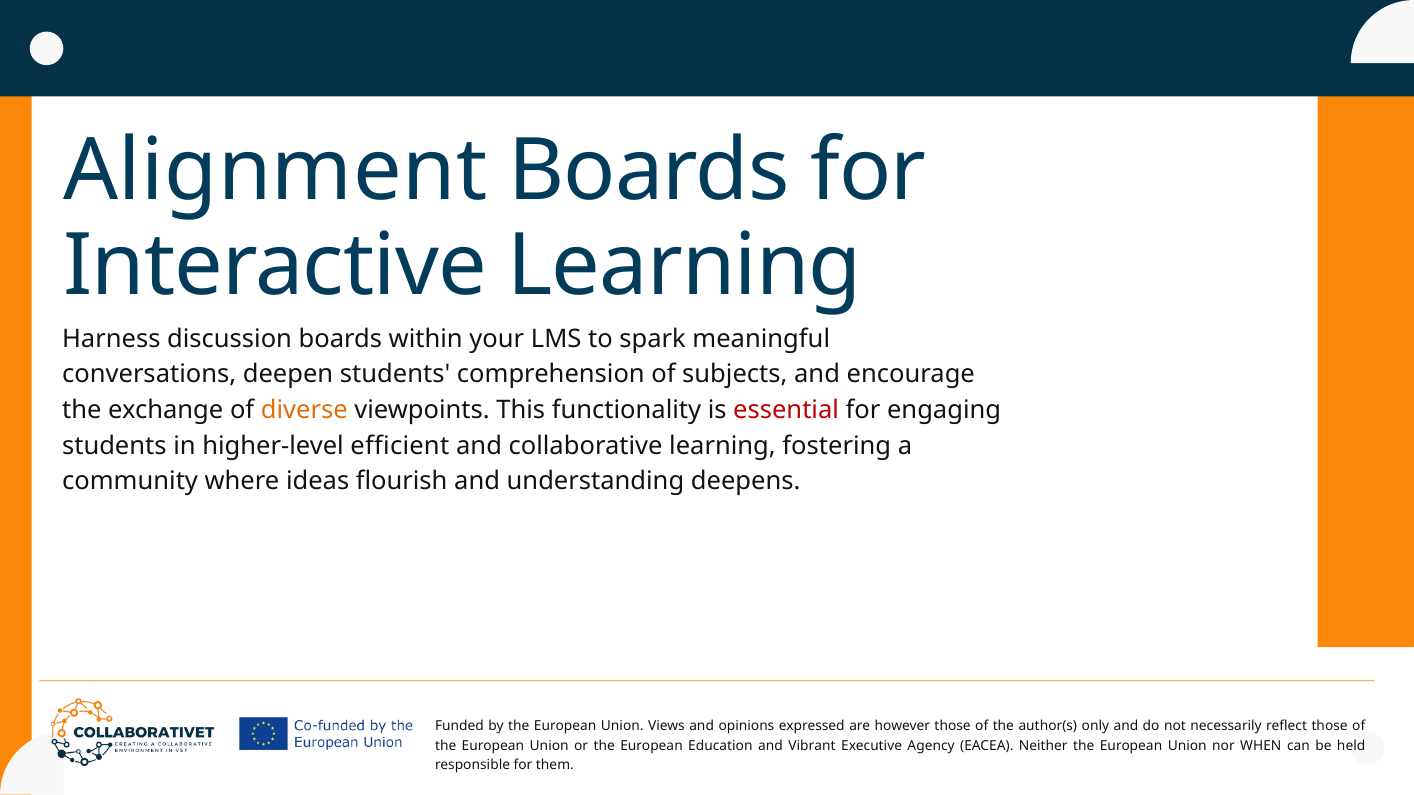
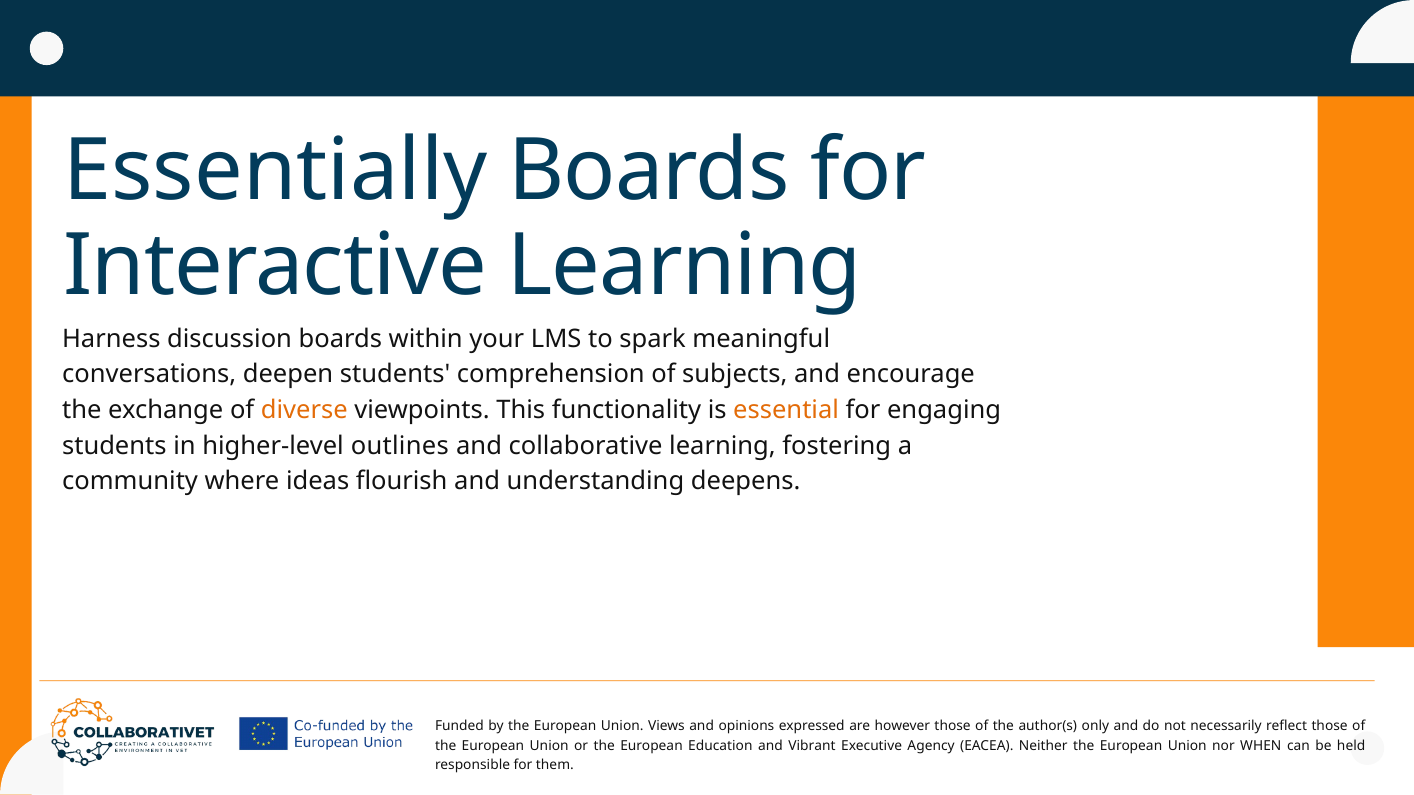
Alignment: Alignment -> Essentially (275, 171)
essential colour: red -> orange (786, 410)
efficient: efficient -> outlines (400, 446)
